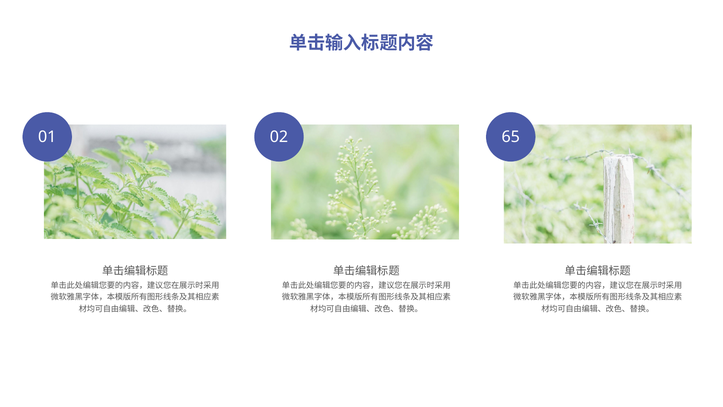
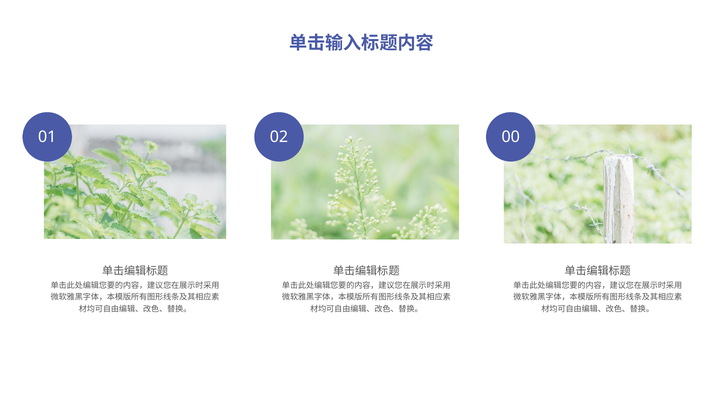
65: 65 -> 00 (511, 137)
